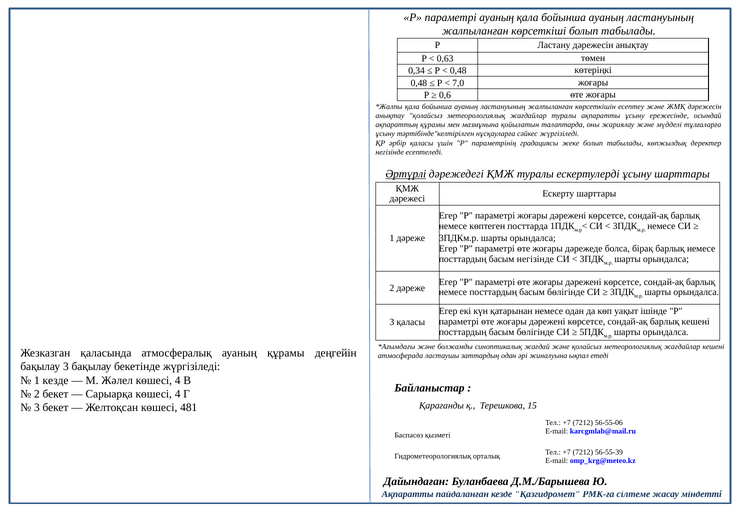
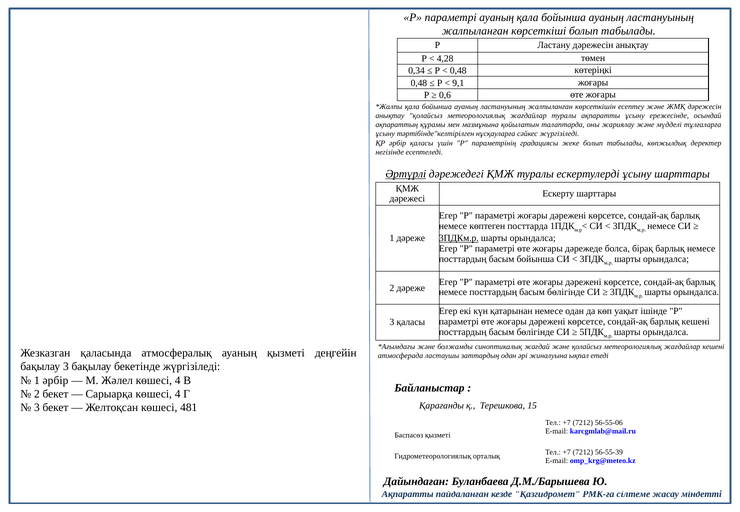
0,63: 0,63 -> 4,28 (445, 59)
7,0: 7,0 -> 9,1 (458, 83)
3ПДКм.р underline: none -> present (459, 238)
басым негізінде: негізінде -> бойынша (535, 259)
ауаның құрамы: құрамы -> қызметі (286, 353)
1 кезде: кезде -> әрбір (55, 380)
